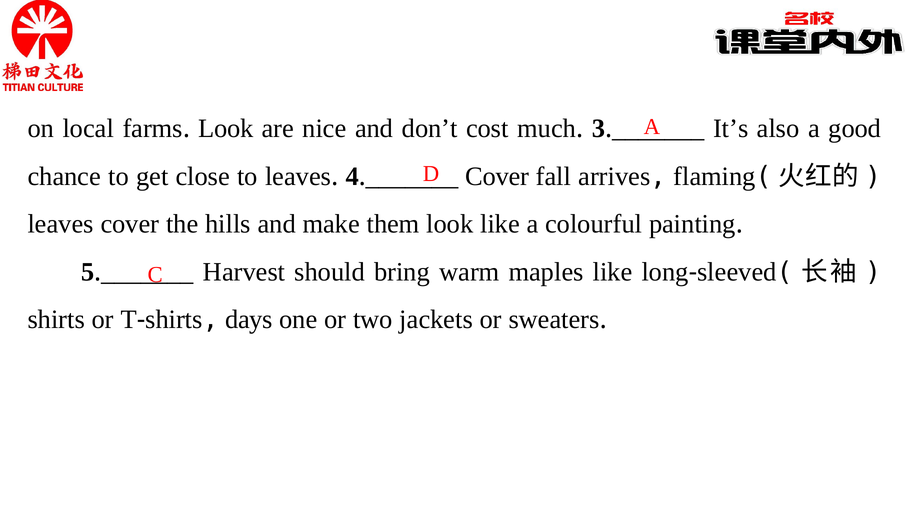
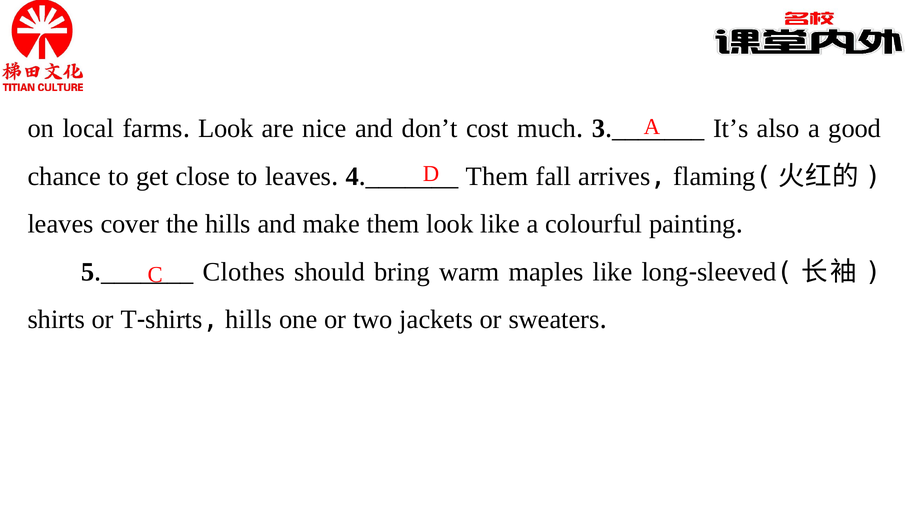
Cover: Cover -> Them (497, 176)
Harvest: Harvest -> Clothes (244, 272)
shirts days: days -> hills (249, 319)
